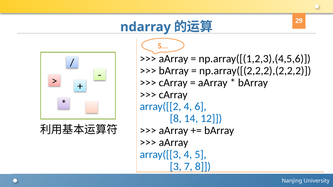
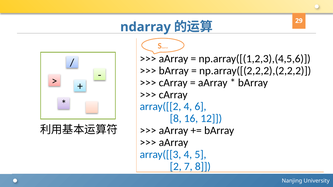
14: 14 -> 16 (191, 119)
3: 3 -> 2 (176, 167)
